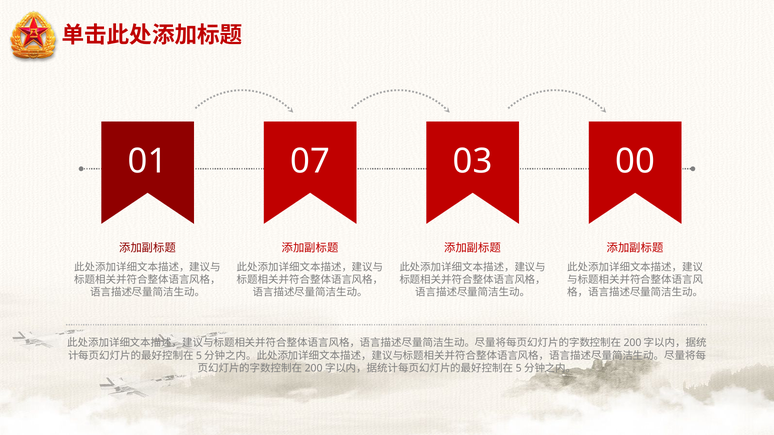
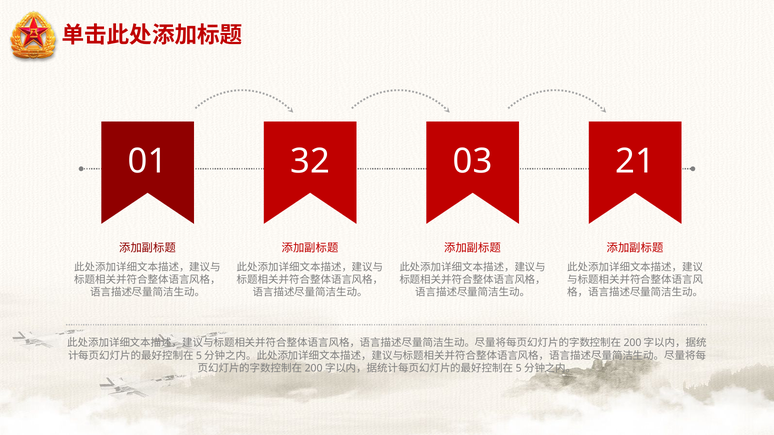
07: 07 -> 32 (310, 162)
00: 00 -> 21 (635, 162)
